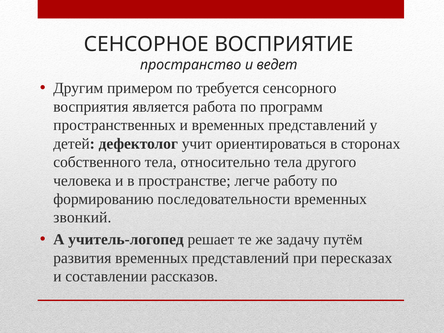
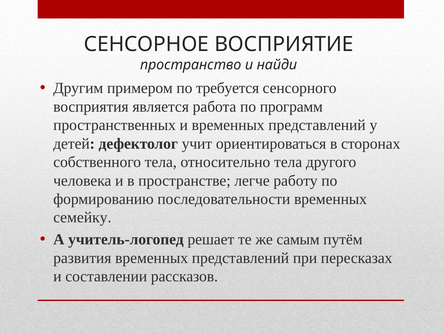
ведет: ведет -> найди (277, 65)
звонкий: звонкий -> семейку (82, 218)
задачу: задачу -> самым (298, 240)
